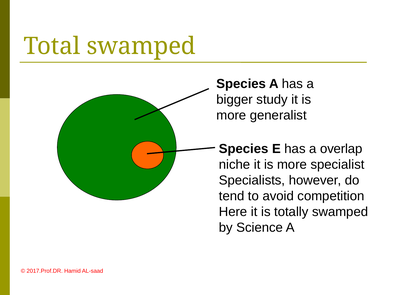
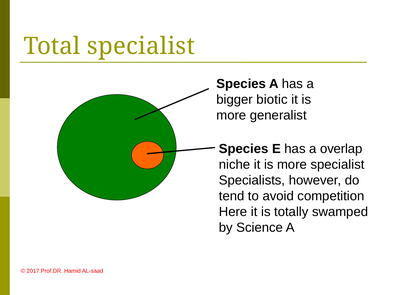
Total swamped: swamped -> specialist (141, 46)
study: study -> biotic (272, 99)
